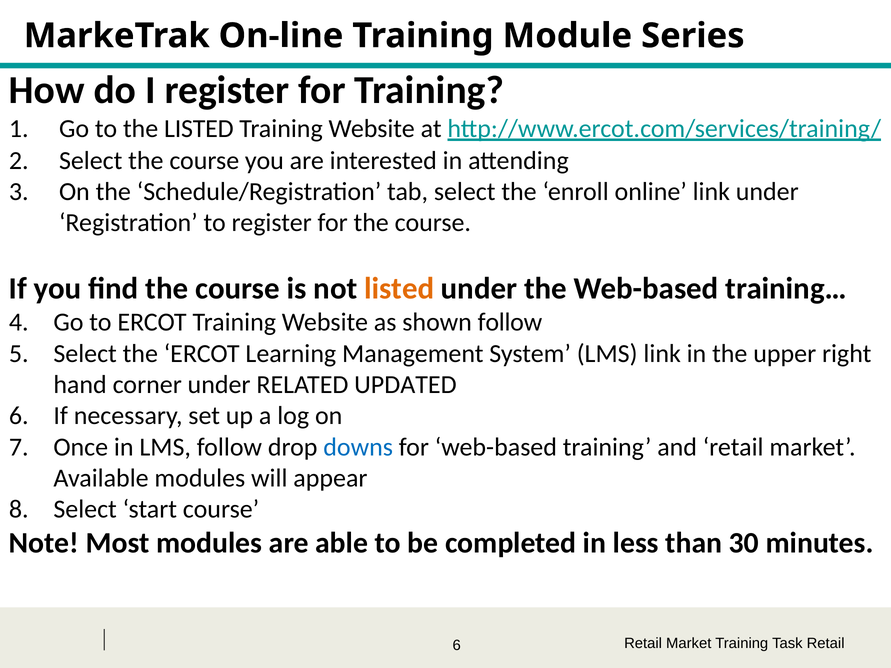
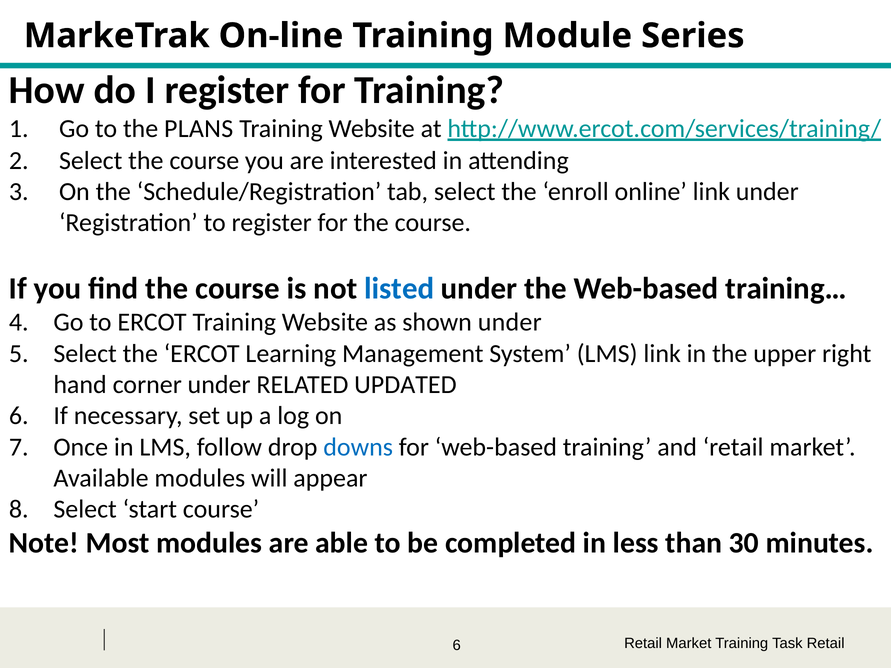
the LISTED: LISTED -> PLANS (199, 129)
listed colour: orange -> blue (399, 289)
shown follow: follow -> under (510, 322)
